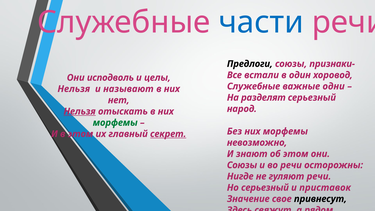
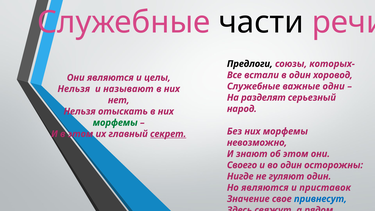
части colour: blue -> black (261, 22)
признаки-: признаки- -> которых- (332, 64)
Они исподволь: исподволь -> являются (110, 78)
Нельзя underline: present -> none (80, 111)
Союзы: Союзы -> Своего (242, 165)
во речи: речи -> один (291, 165)
гуляют речи: речи -> один (319, 176)
Но серьезный: серьезный -> являются (265, 188)
привнесут colour: black -> blue (320, 199)
